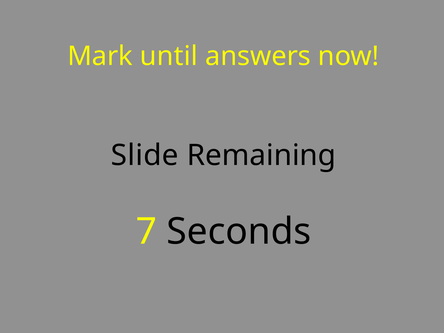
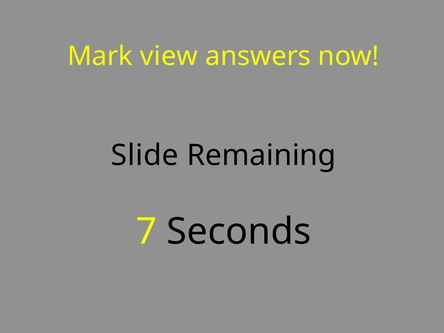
until: until -> view (169, 56)
